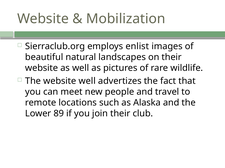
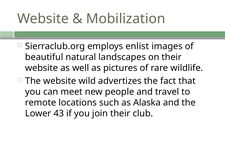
website well: well -> wild (87, 81)
89: 89 -> 43 (59, 114)
